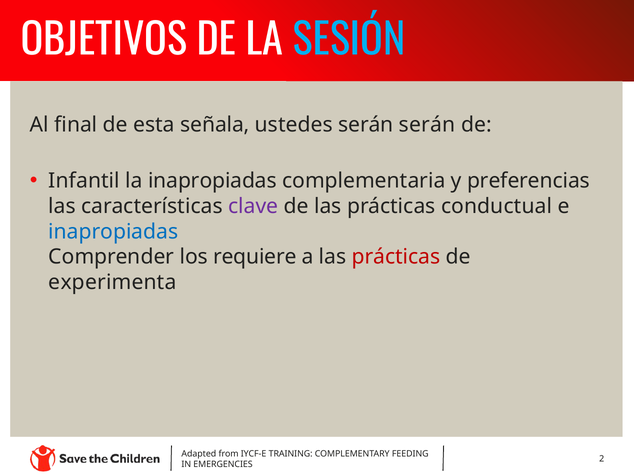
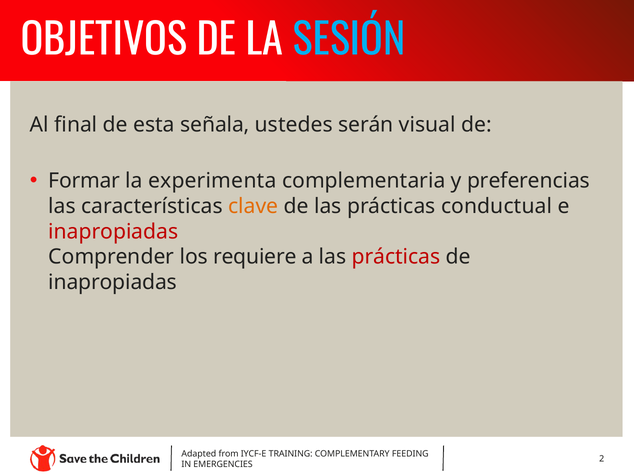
serán serán: serán -> visual (427, 125)
Infantil: Infantil -> Formar (84, 181)
la inapropiadas: inapropiadas -> experimenta (212, 181)
clave colour: purple -> orange (253, 206)
inapropiadas colour: blue -> red (113, 232)
experimenta: experimenta -> inapropiadas (113, 283)
